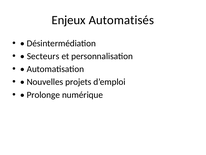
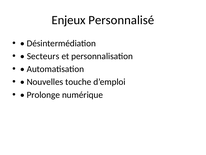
Automatisés: Automatisés -> Personnalisé (121, 20)
projets: projets -> touche (78, 82)
